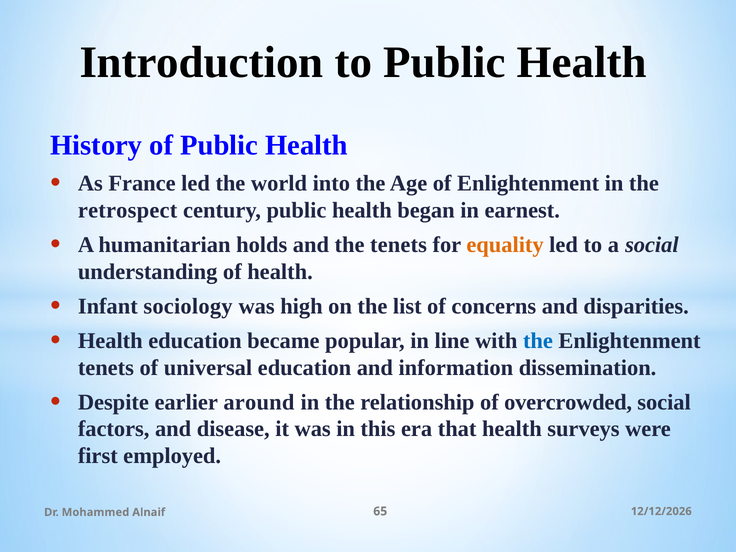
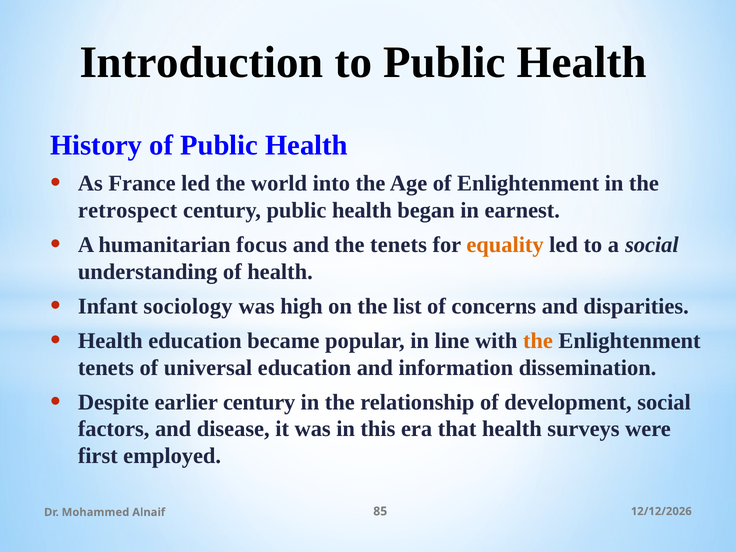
holds: holds -> focus (262, 245)
the colour: blue -> orange (538, 341)
earlier around: around -> century (259, 402)
overcrowded: overcrowded -> development (568, 402)
65: 65 -> 85 (380, 511)
